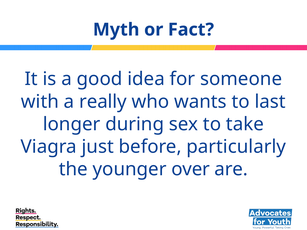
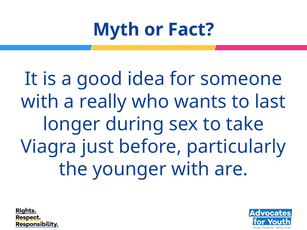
younger over: over -> with (190, 169)
